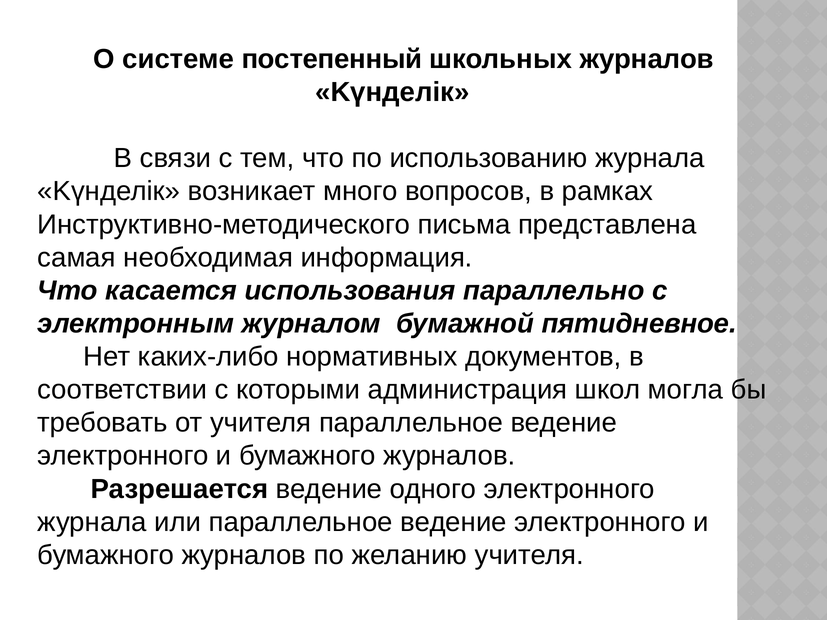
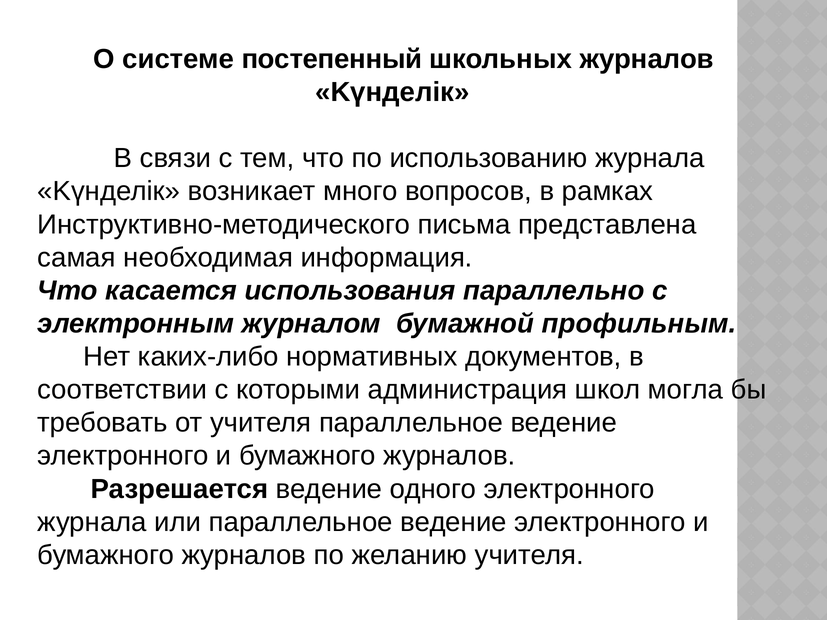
пятидневное: пятидневное -> профильным (639, 324)
